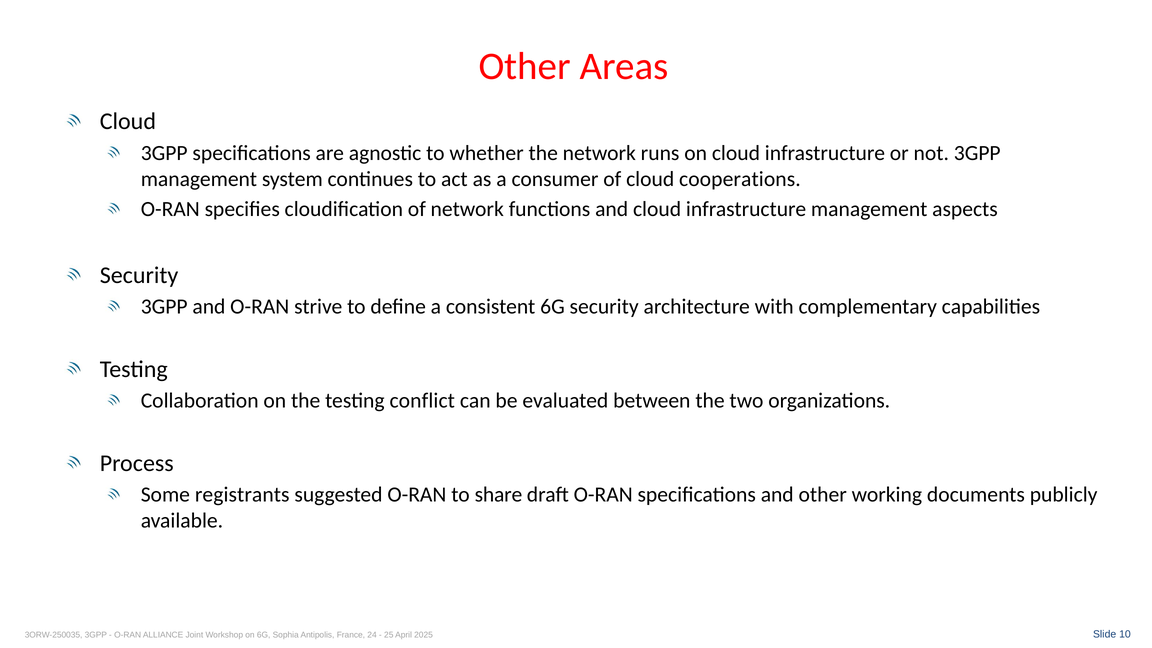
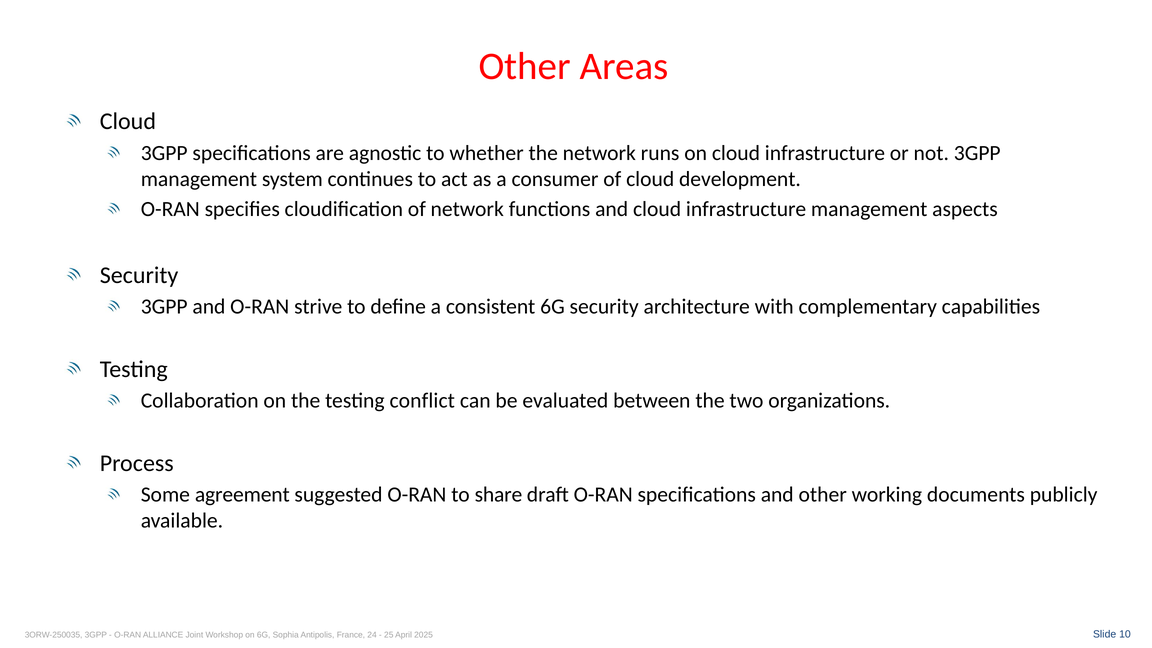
cooperations: cooperations -> development (740, 179)
registrants: registrants -> agreement (242, 495)
